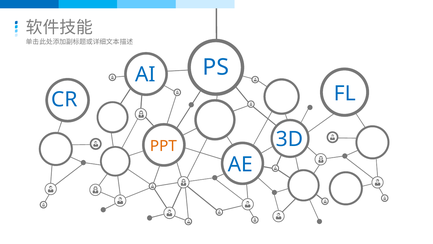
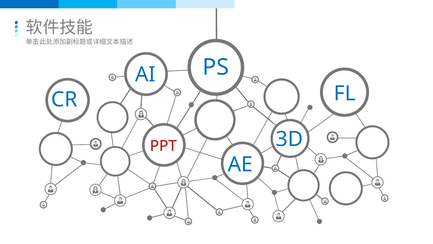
PPT colour: orange -> red (163, 146)
